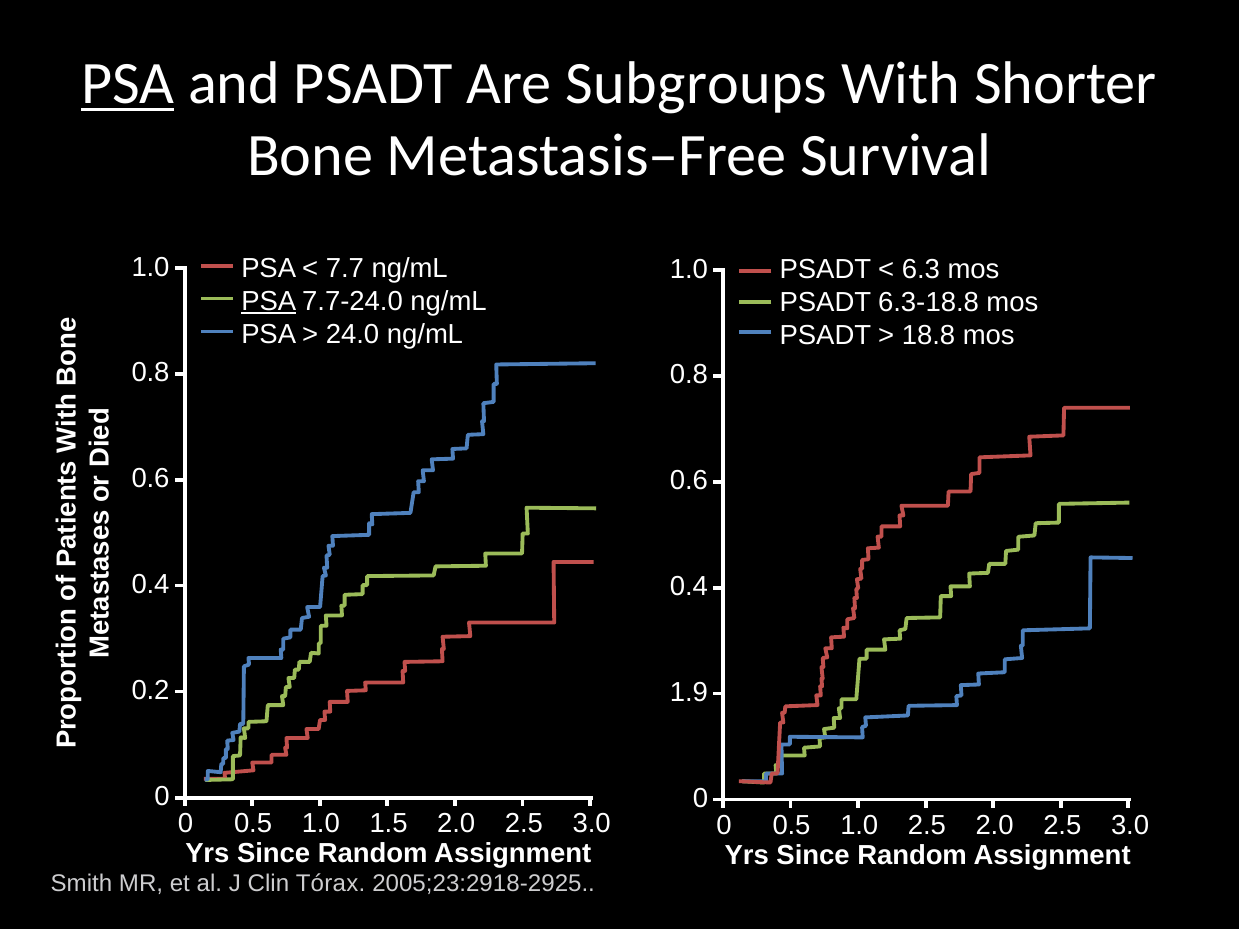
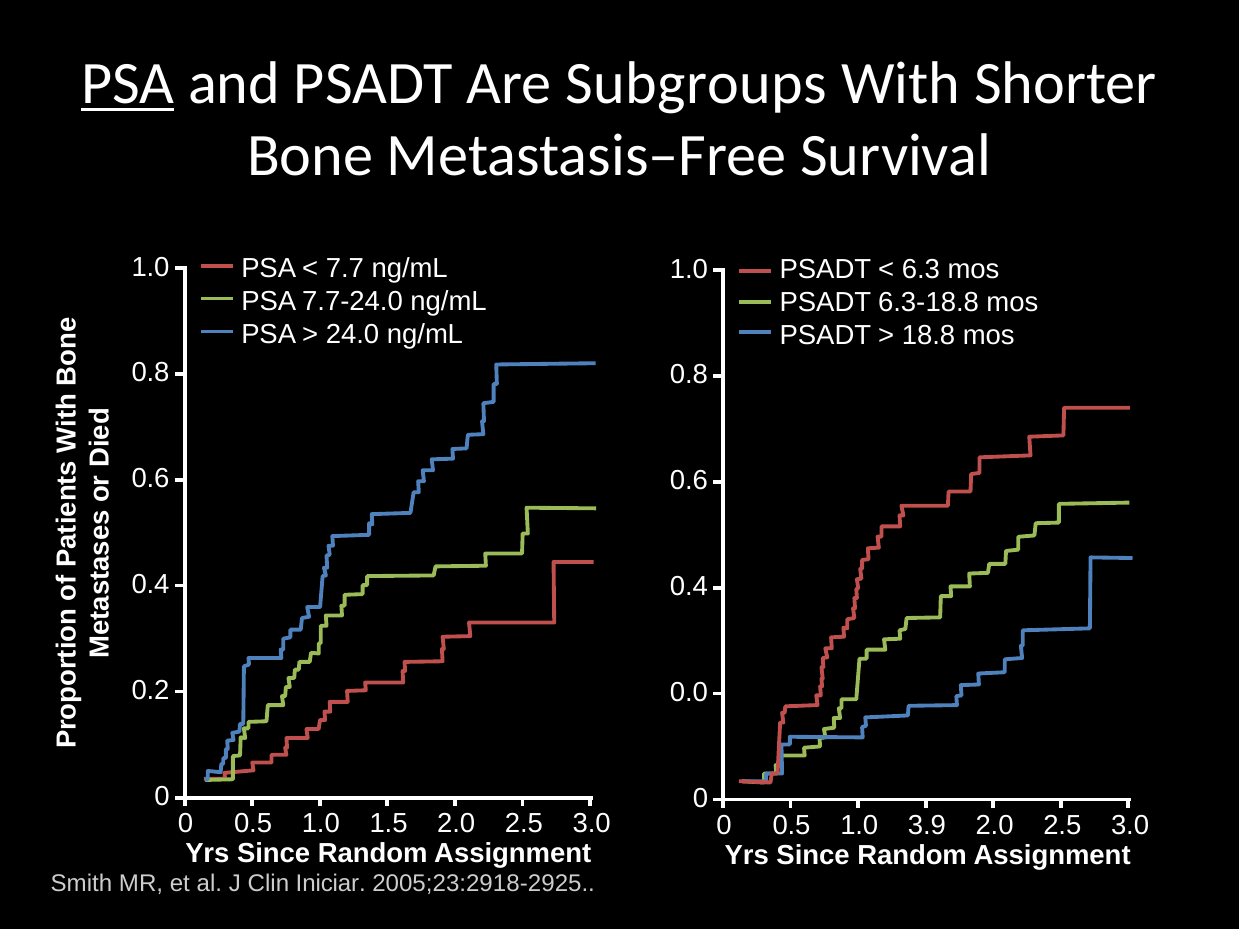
PSA underline: present -> none (269, 301)
1.9: 1.9 -> 0.0 (689, 692)
1.0 2.5: 2.5 -> 3.9 (927, 826)
Tórax: Tórax -> Iniciar (331, 883)
